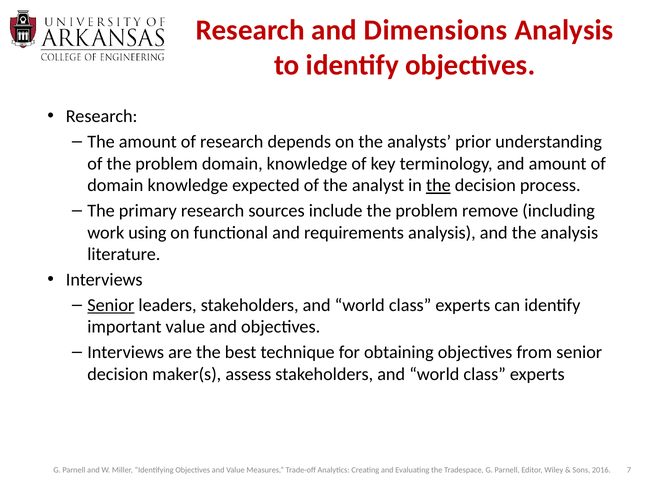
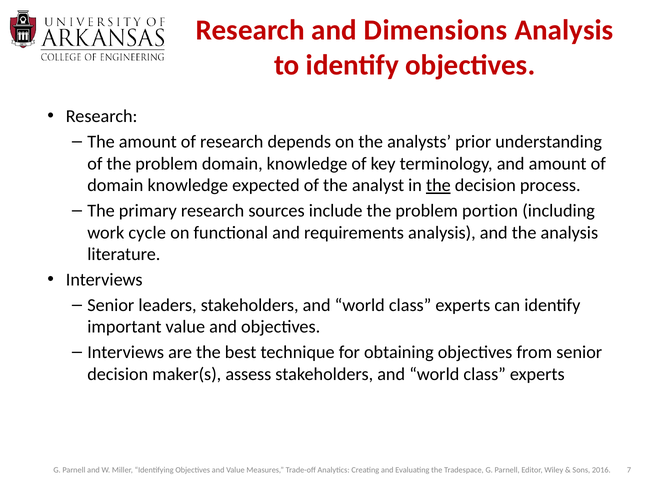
remove: remove -> portion (490, 211)
using: using -> cycle (147, 233)
Senior underline: present -> none (111, 306)
